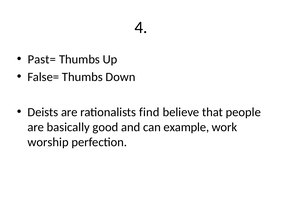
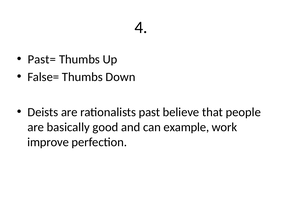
find: find -> past (149, 112)
worship: worship -> improve (48, 142)
